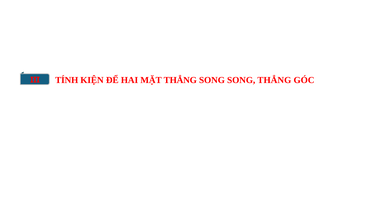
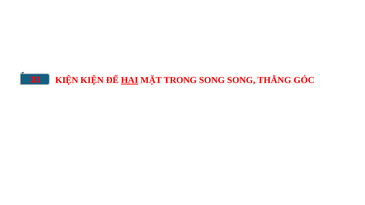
TÍNH: TÍNH -> KIỆN (67, 80)
HAI underline: none -> present (130, 80)
MẶT THẲNG: THẲNG -> TRONG (180, 80)
